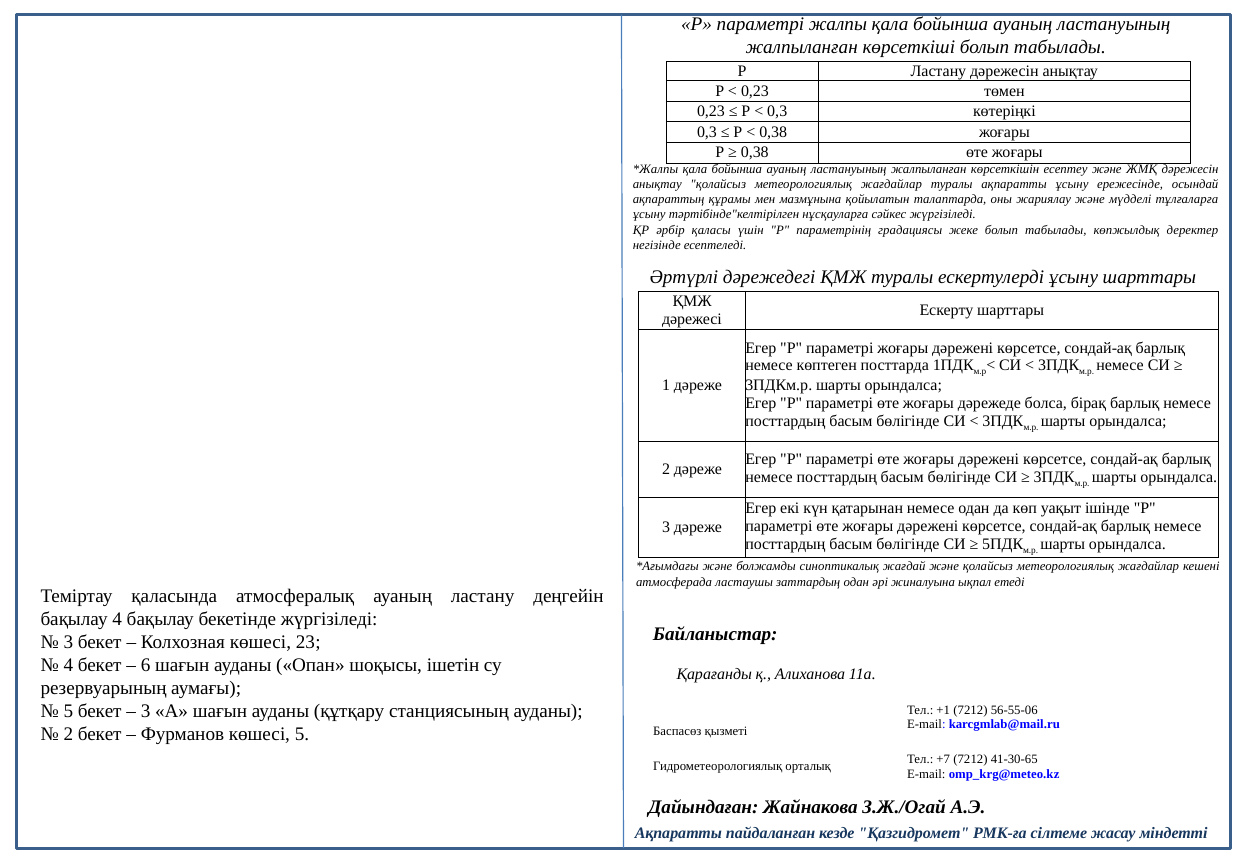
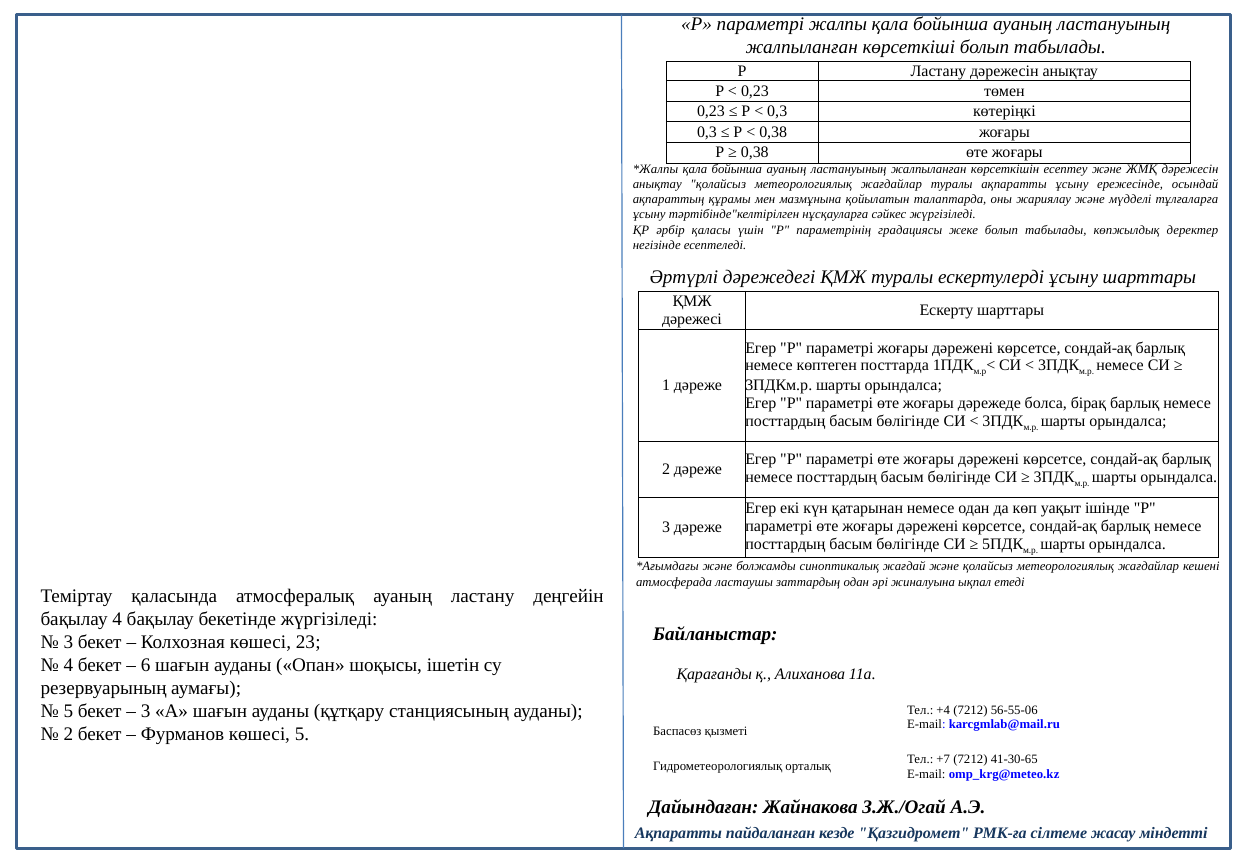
+1: +1 -> +4 (943, 710)
